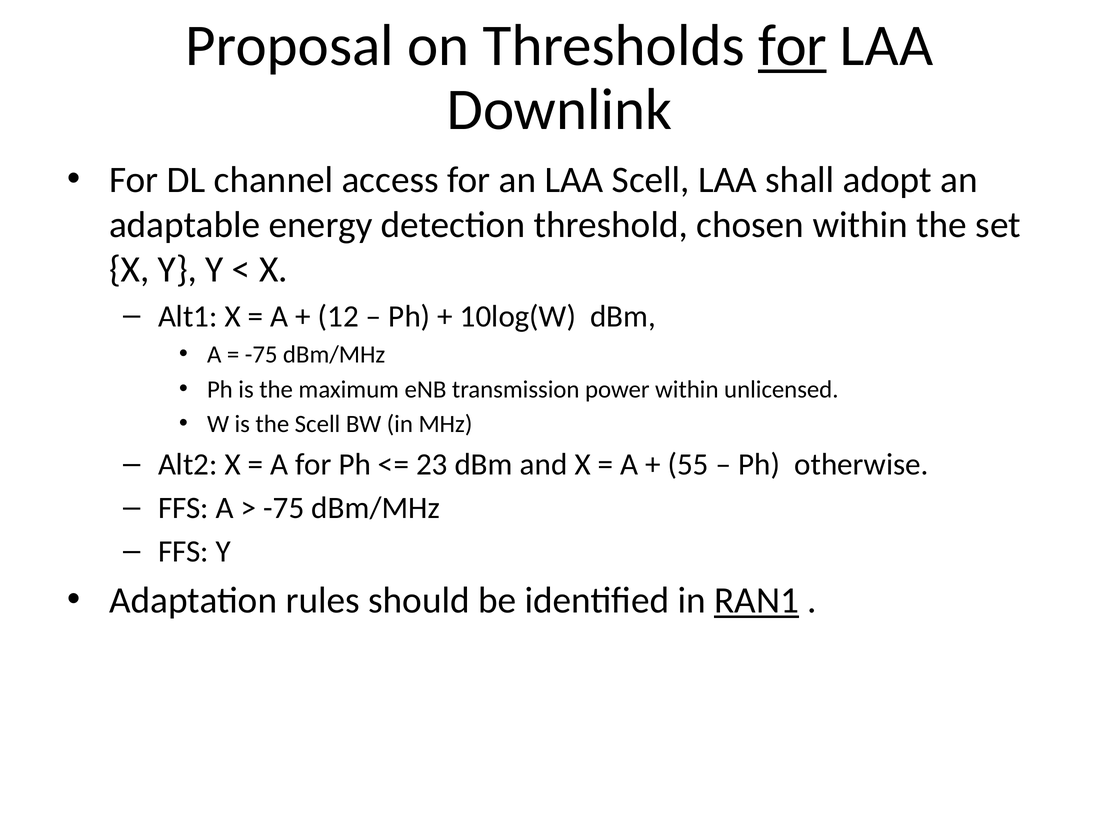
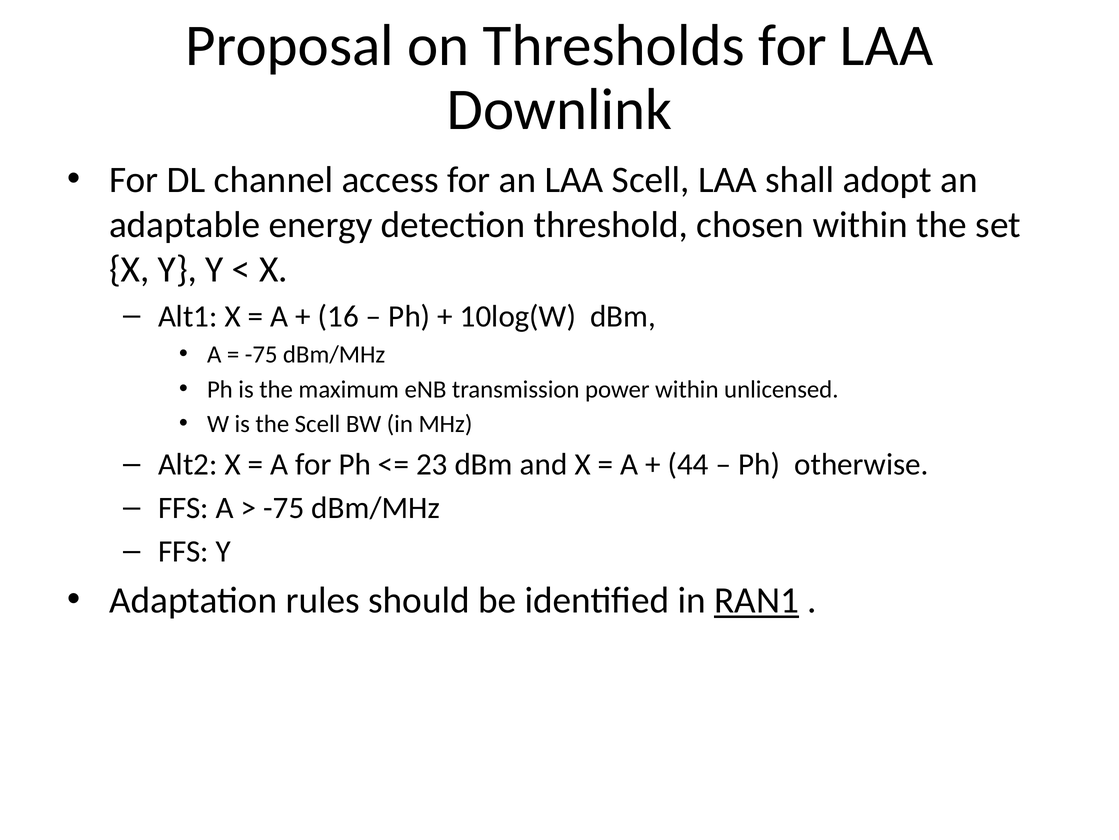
for underline: present -> none (793, 46)
12: 12 -> 16 (338, 316)
55: 55 -> 44 (688, 464)
